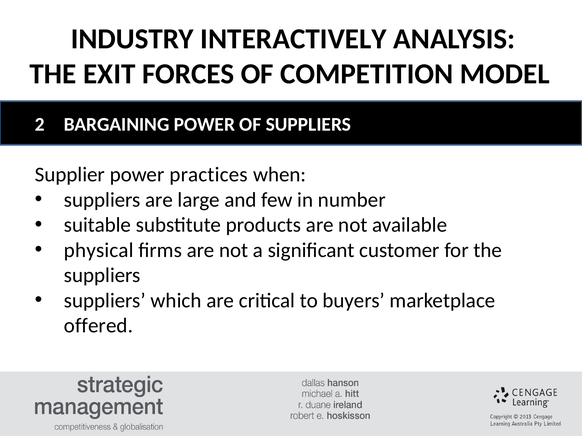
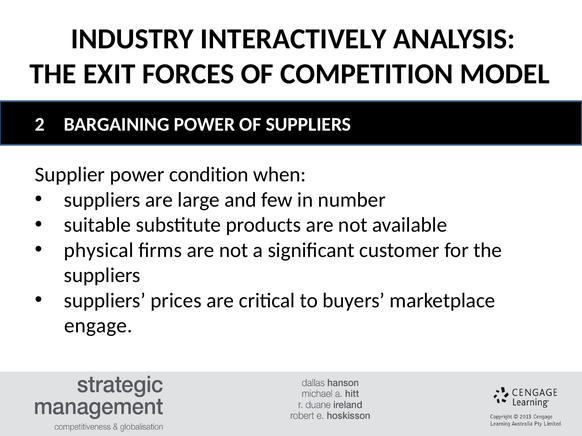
practices: practices -> condition (209, 175)
which: which -> prices (176, 301)
offered: offered -> engage (98, 326)
